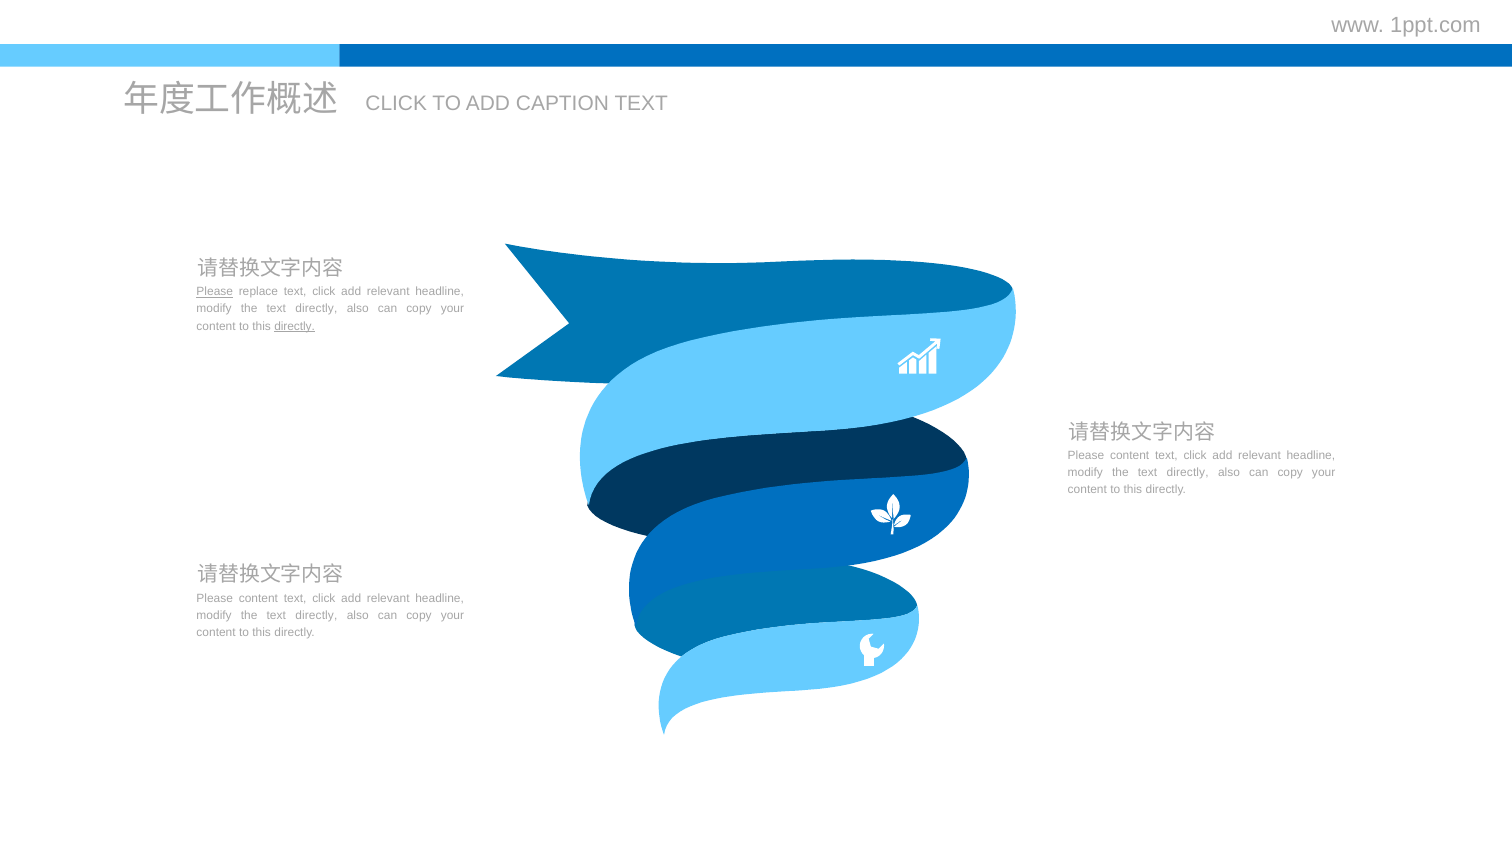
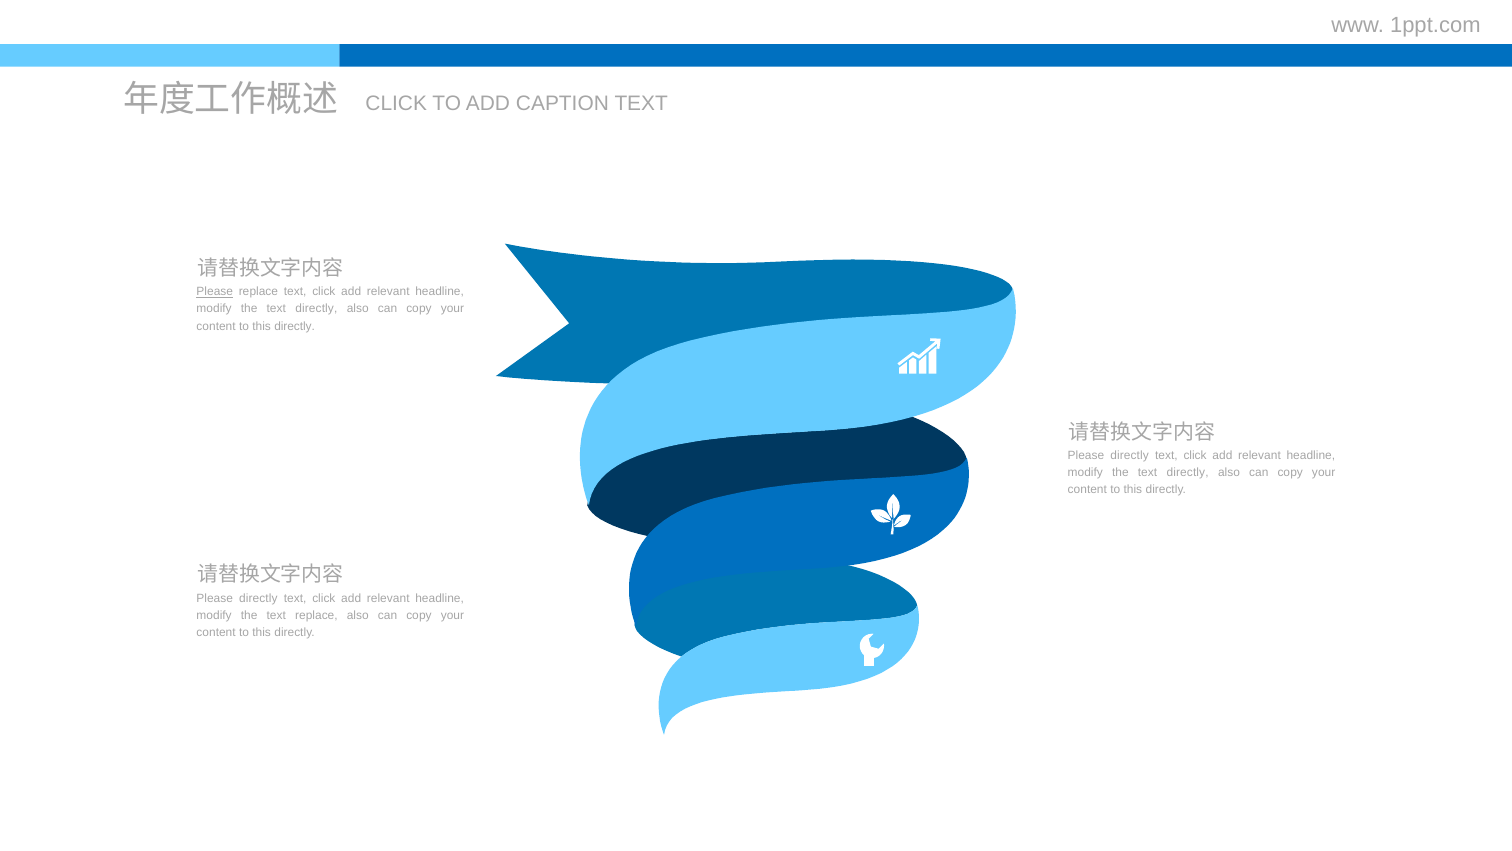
directly underline: present -> none (295, 326)
content: content -> directly (1130, 455)
content: content -> directly (258, 598)
directly: directly -> replace (316, 615)
